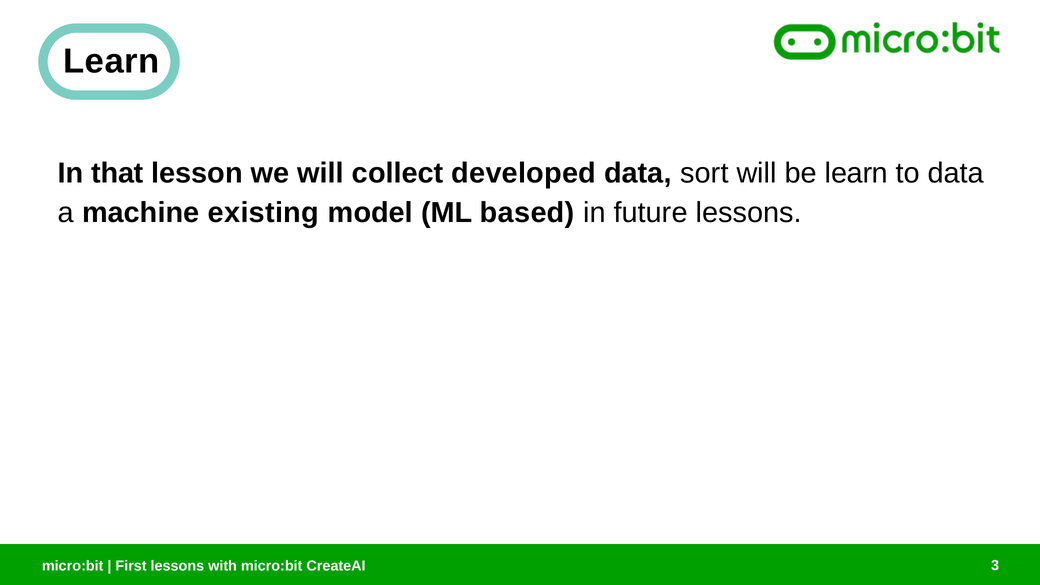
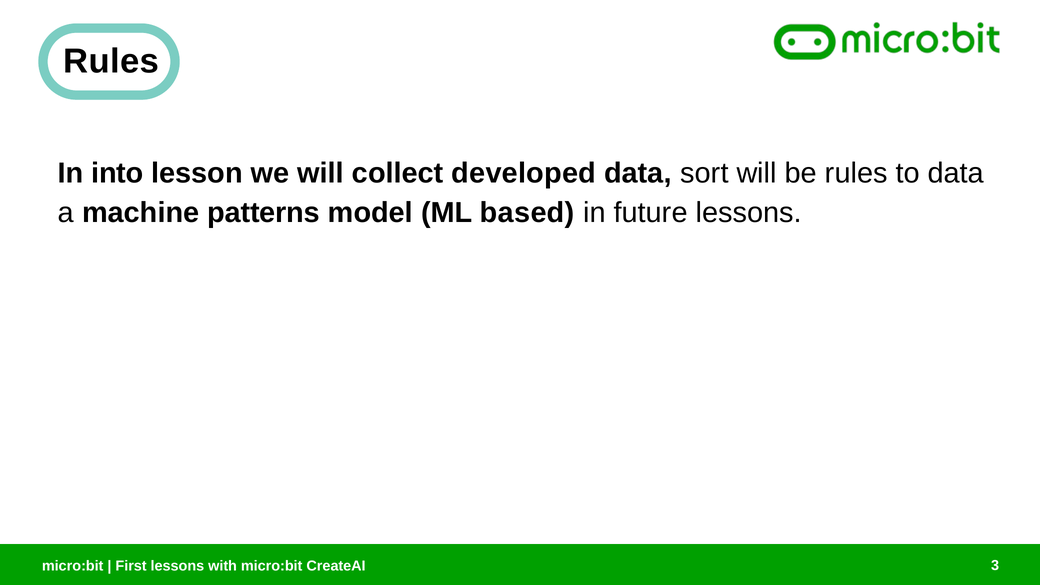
Learn: Learn -> Rules (111, 61)
that: that -> into (117, 173)
be learn: learn -> rules (856, 173)
existing: existing -> patterns (264, 213)
